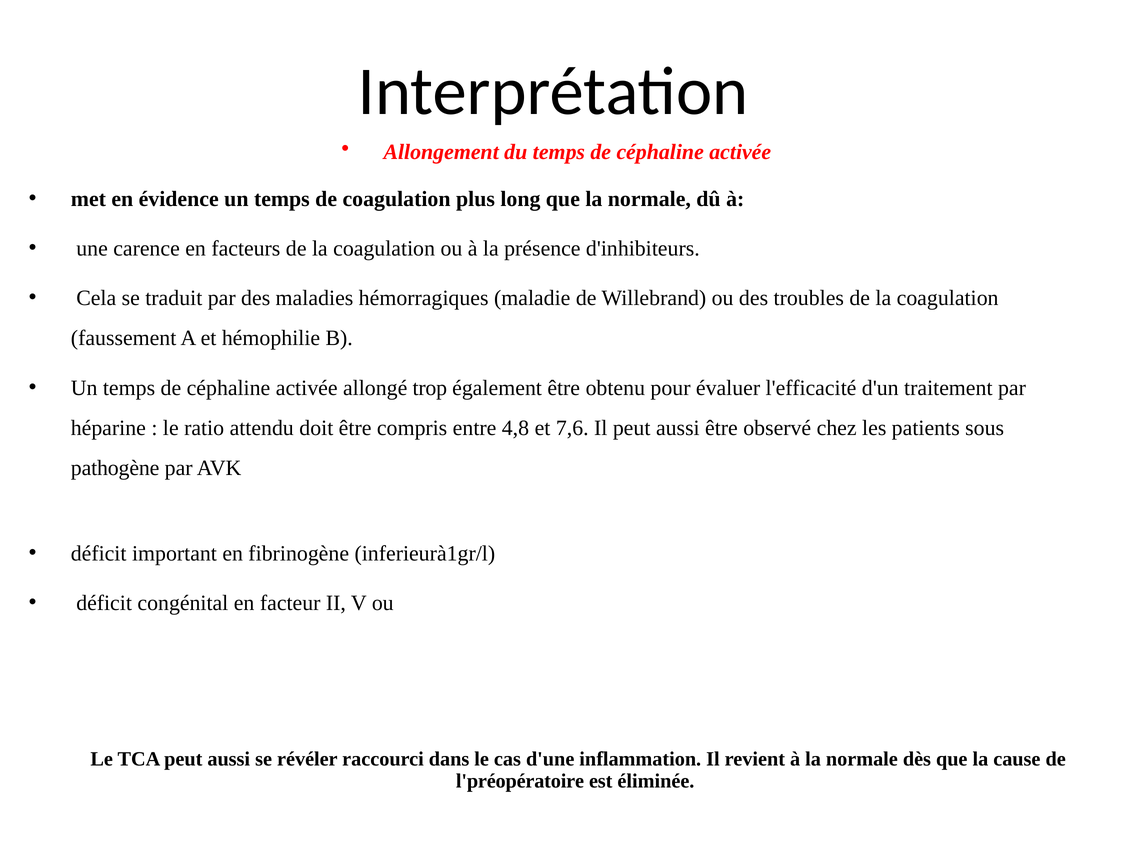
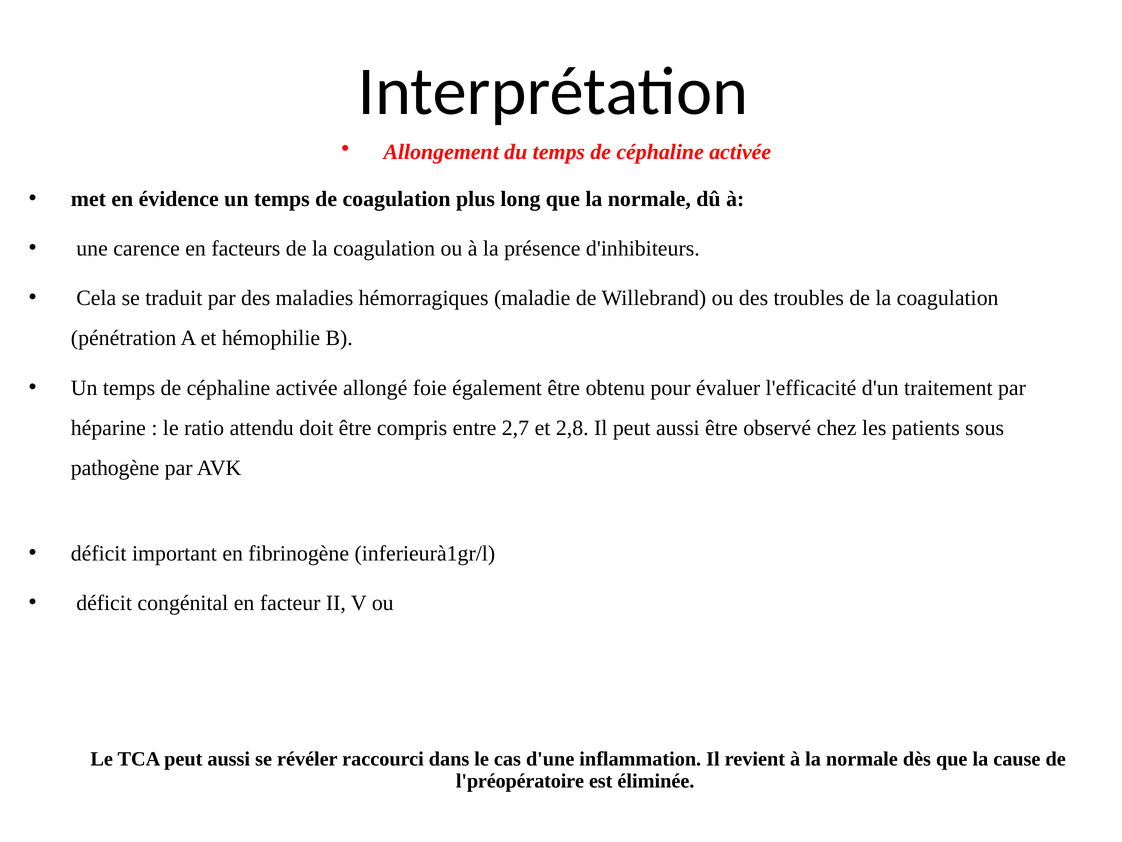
faussement: faussement -> pénétration (124, 338)
trop: trop -> foie (430, 388)
4,8: 4,8 -> 2,7 (515, 428)
7,6: 7,6 -> 2,8 (572, 428)
